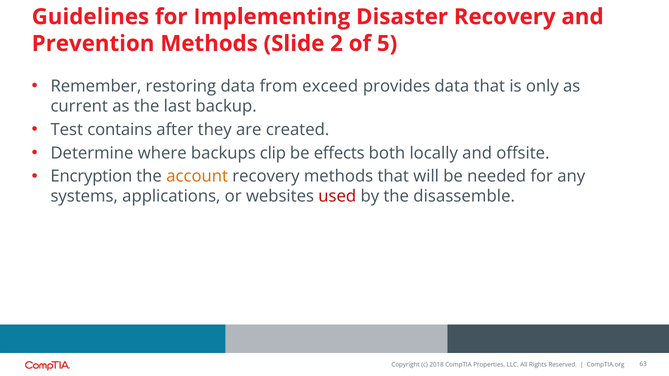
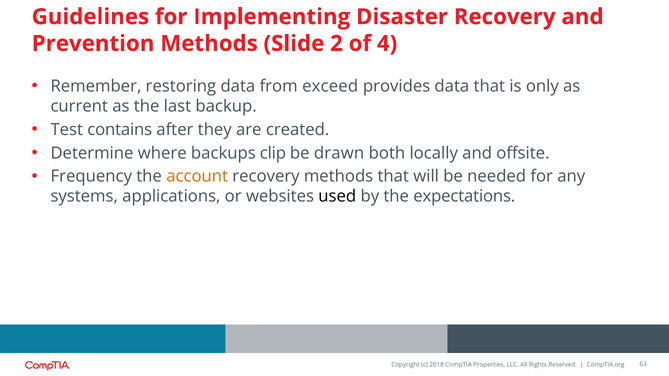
5: 5 -> 4 (387, 44)
effects: effects -> drawn (339, 153)
Encryption: Encryption -> Frequency (91, 177)
used colour: red -> black (337, 197)
disassemble: disassemble -> expectations (464, 197)
